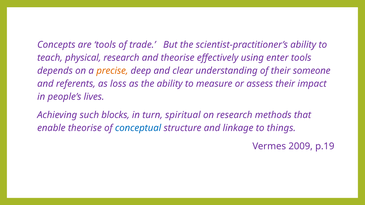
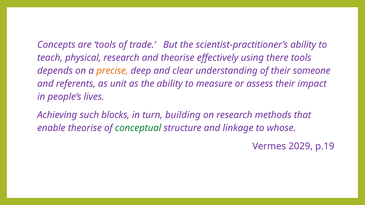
enter: enter -> there (277, 58)
loss: loss -> unit (118, 84)
spiritual: spiritual -> building (183, 115)
conceptual colour: blue -> green (138, 128)
things: things -> whose (281, 128)
2009: 2009 -> 2029 (301, 147)
